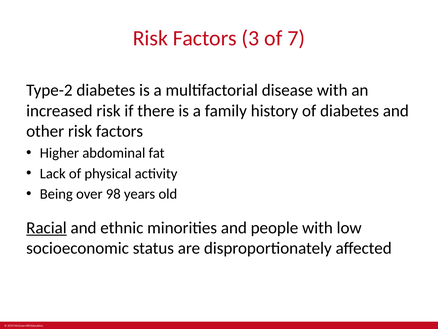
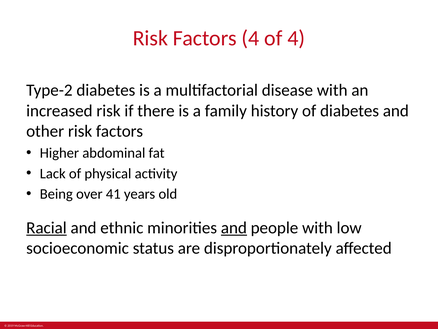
Factors 3: 3 -> 4 (250, 38)
of 7: 7 -> 4 (296, 38)
98: 98 -> 41 (113, 194)
and underline: none -> present (234, 227)
